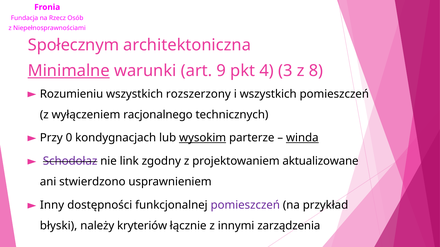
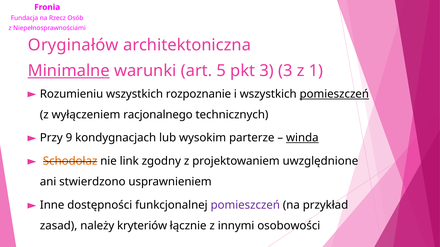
Społecznym: Społecznym -> Oryginałów (73, 45)
9: 9 -> 5 (221, 71)
pkt 4: 4 -> 3 (267, 71)
8: 8 -> 1 (316, 71)
rozszerzony: rozszerzony -> rozpoznanie (198, 94)
pomieszczeń underline: none -> present (334, 94)
0: 0 -> 9 (69, 138)
wysokim underline: present -> none (203, 138)
Schodołaz colour: purple -> orange (70, 162)
aktualizowane: aktualizowane -> uwzględnione (320, 162)
Inny: Inny -> Inne (52, 206)
błyski: błyski -> zasad (59, 226)
zarządzenia: zarządzenia -> osobowości (289, 226)
